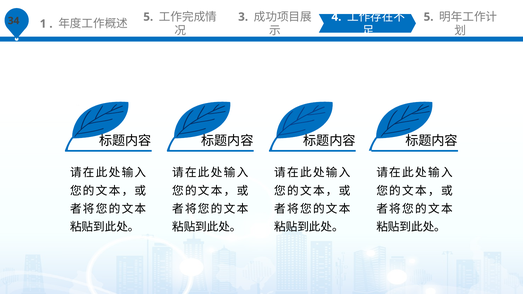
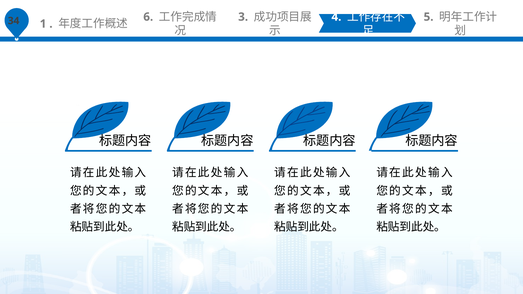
5: 5 -> 6 (148, 17)
